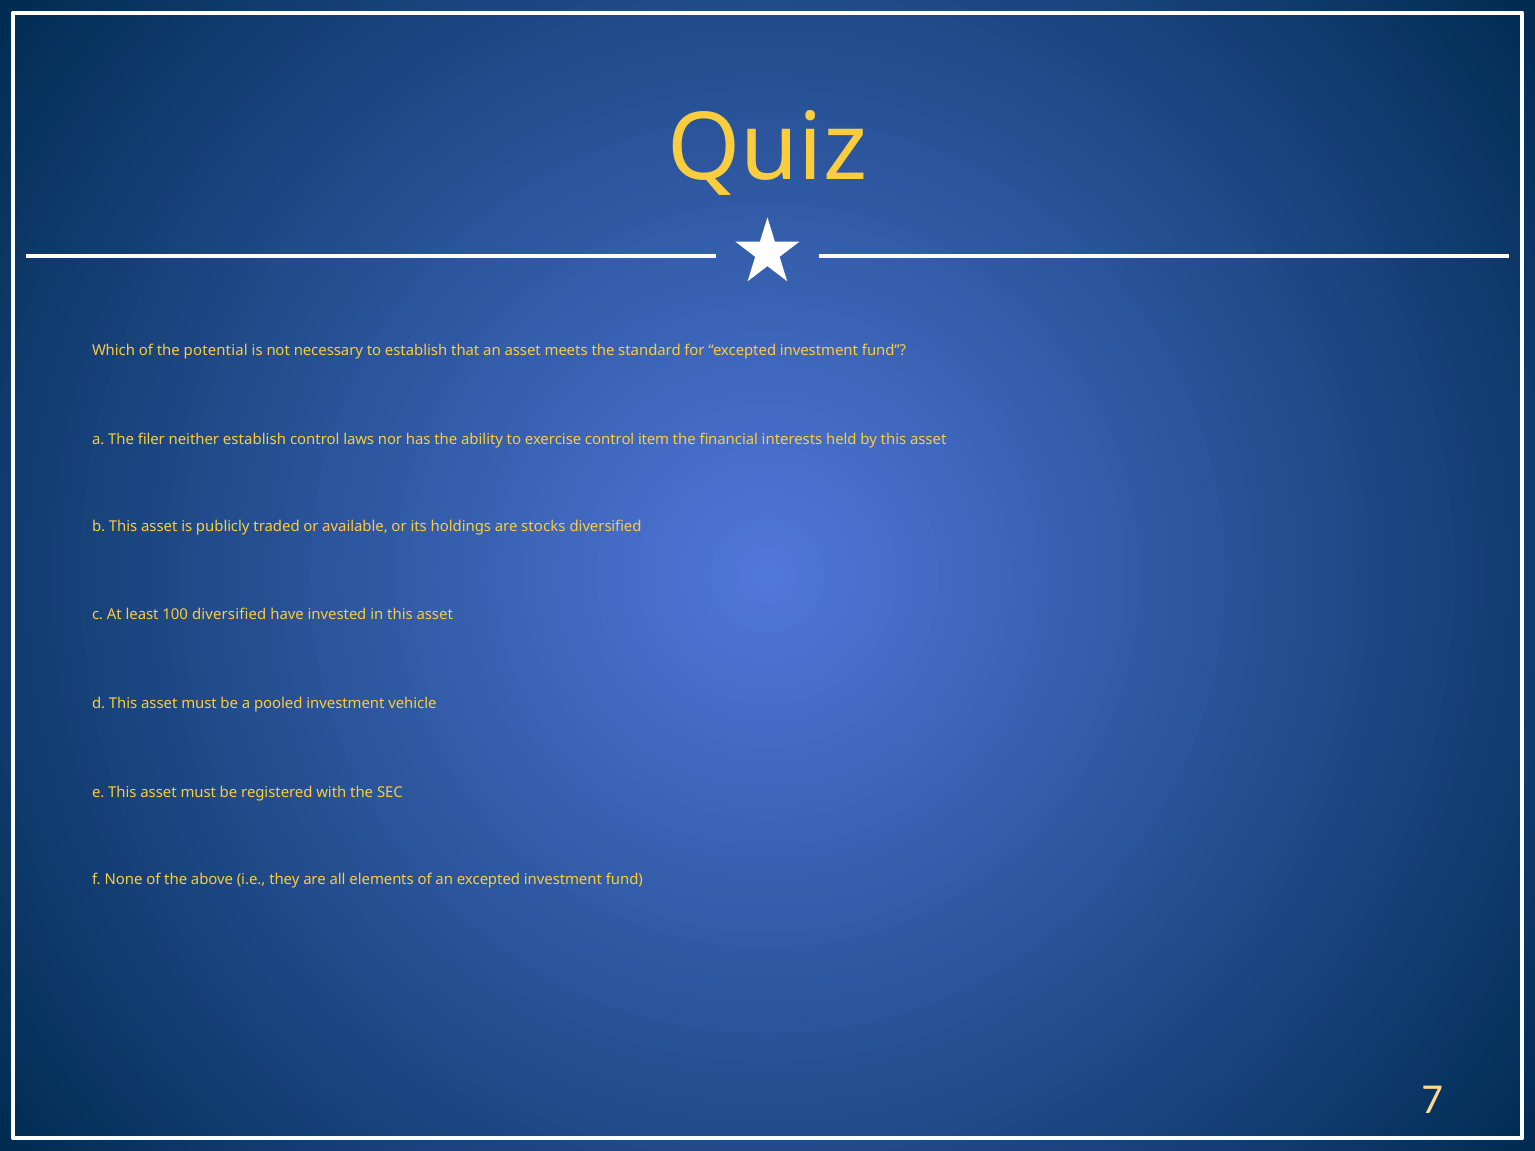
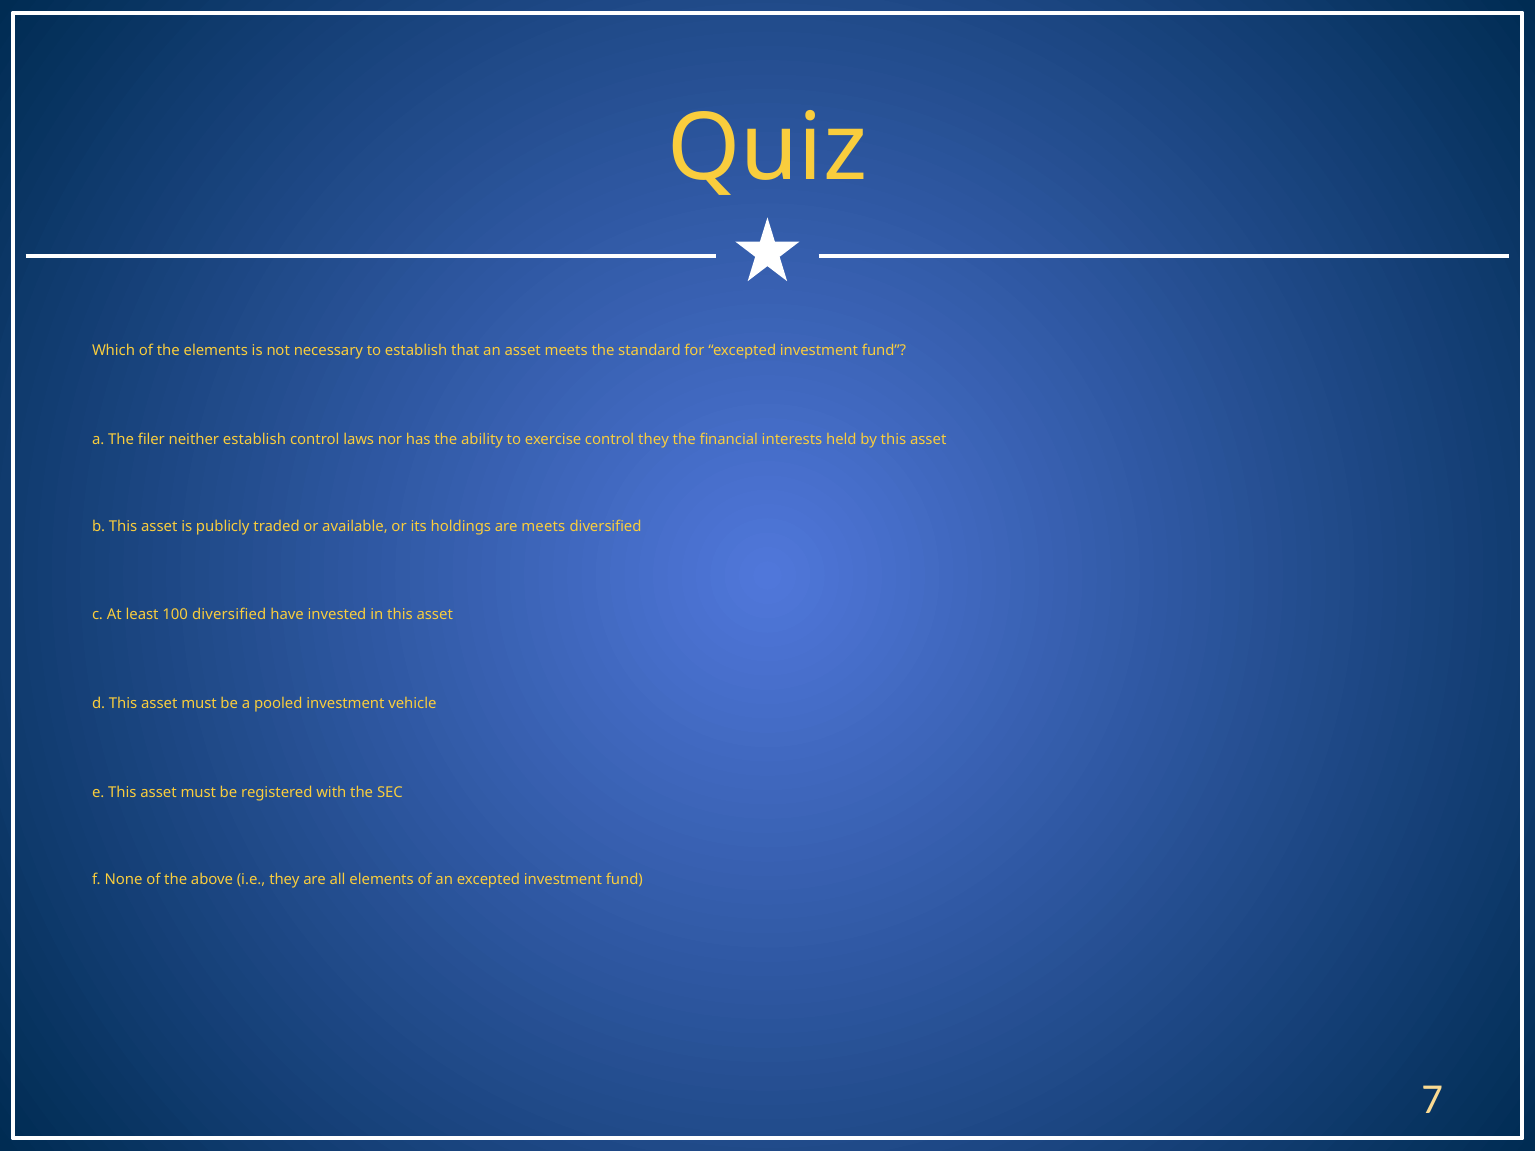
the potential: potential -> elements (216, 350)
control item: item -> they (654, 439)
are stocks: stocks -> meets (543, 527)
